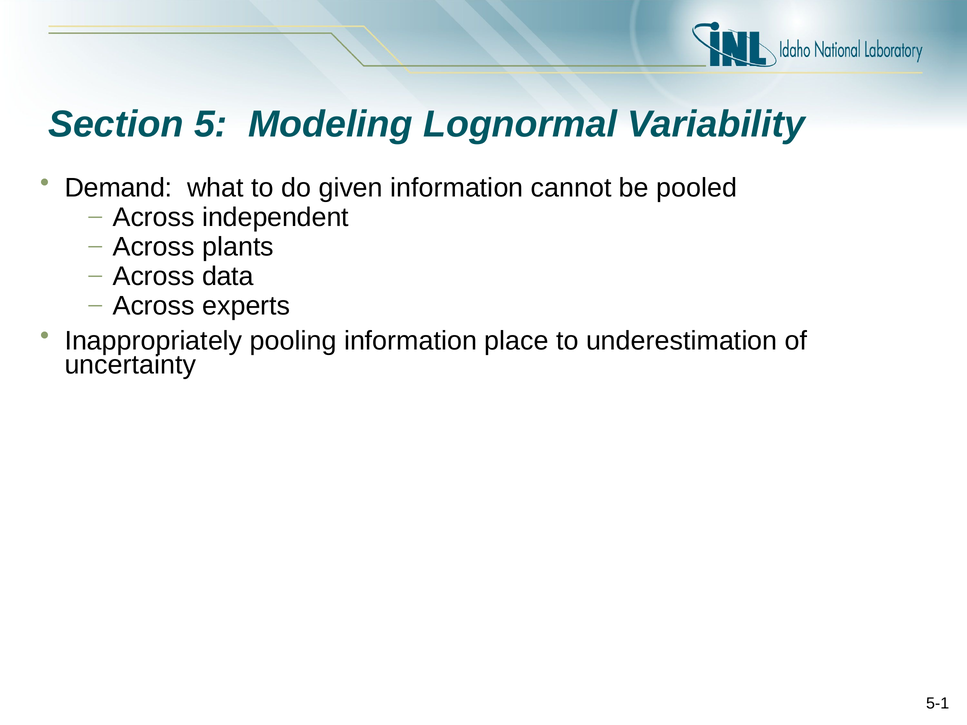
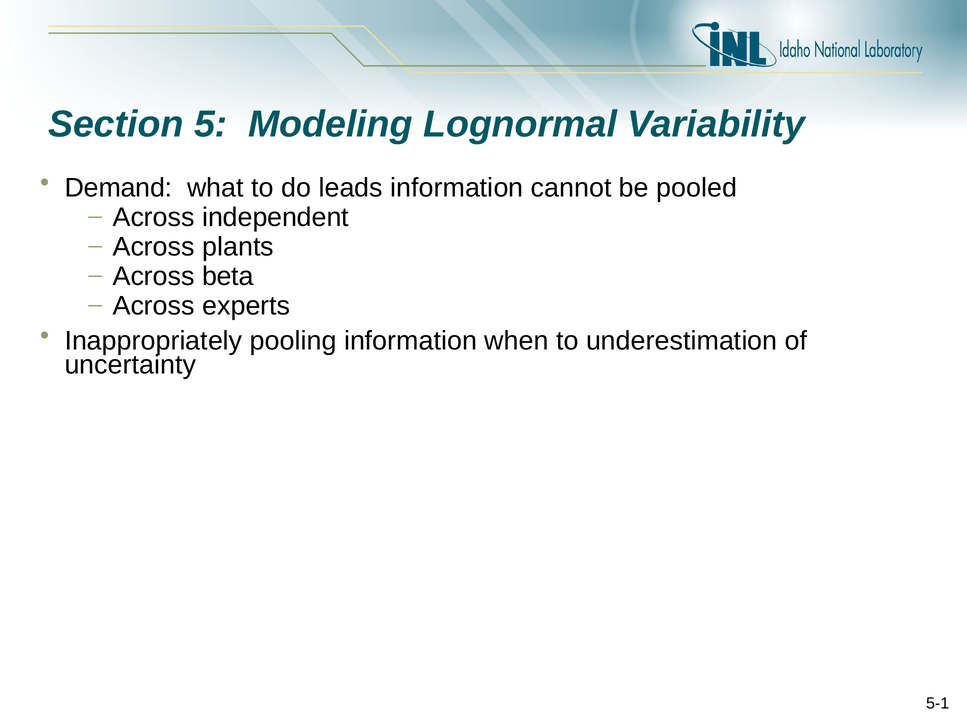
given: given -> leads (351, 188)
data: data -> beta (228, 276)
place: place -> when (517, 341)
